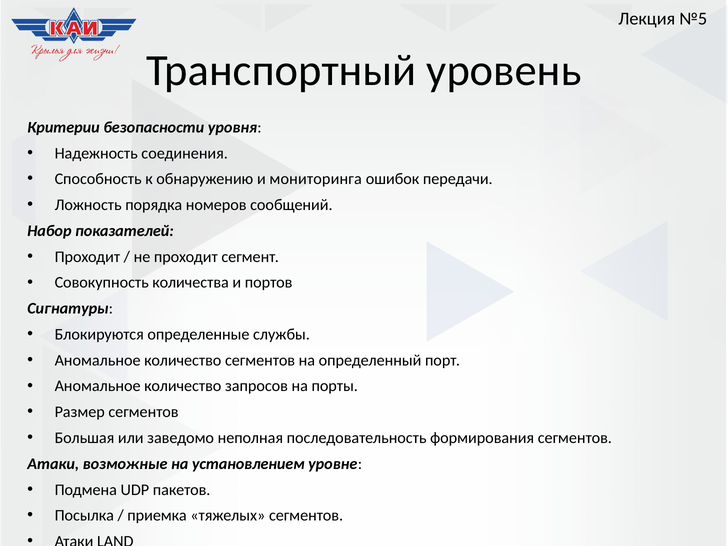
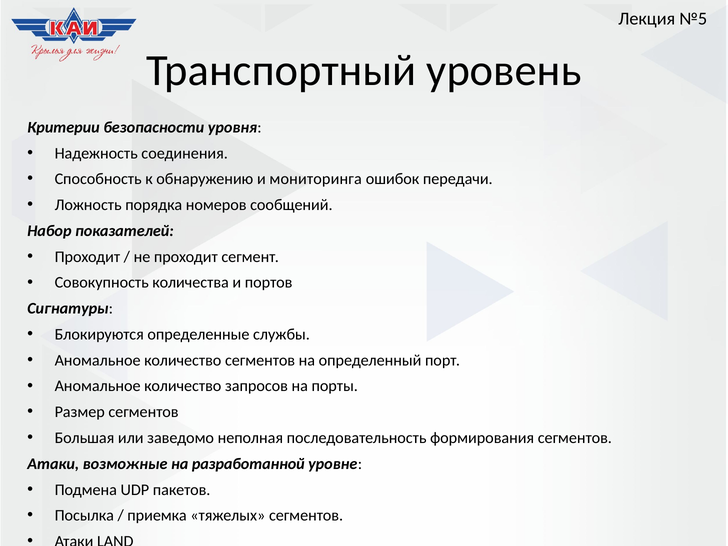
установлением: установлением -> разработанной (248, 464)
